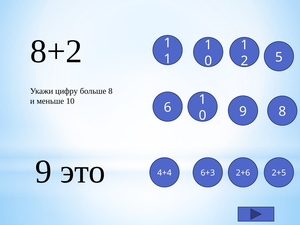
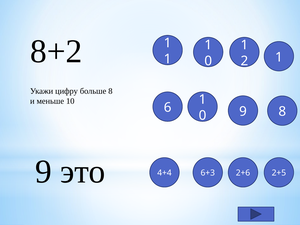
5: 5 -> 1 (279, 57)
